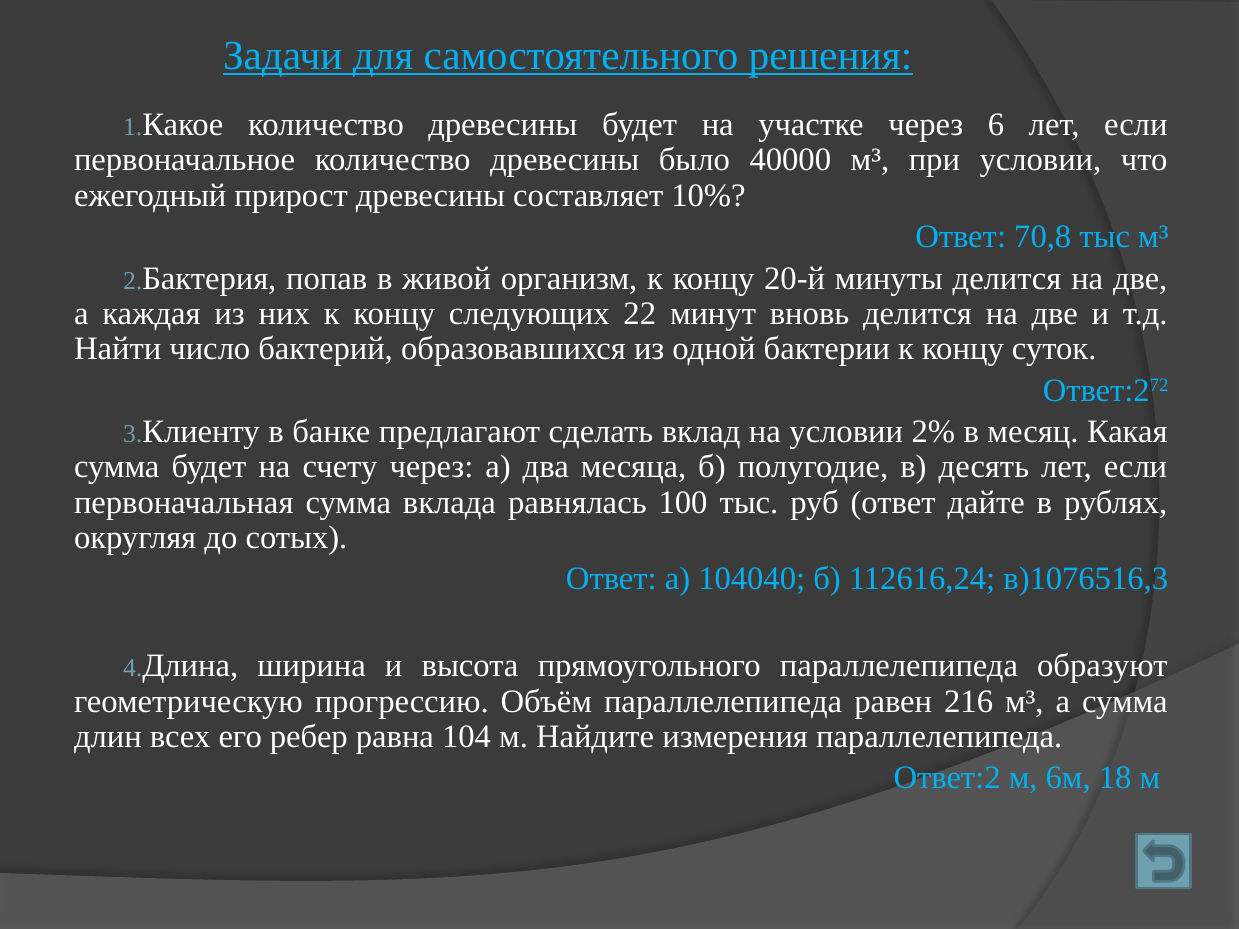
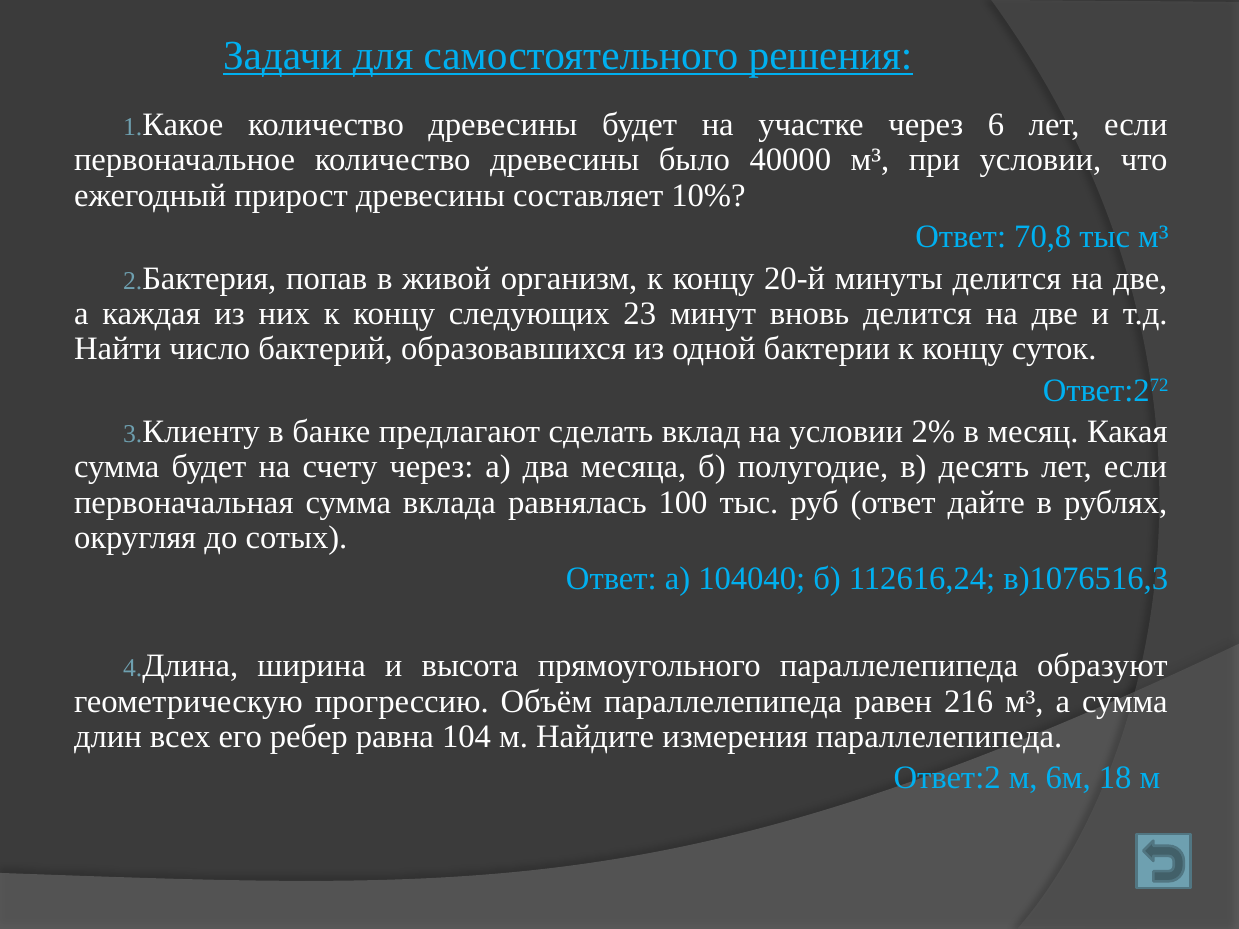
22: 22 -> 23 (640, 314)
